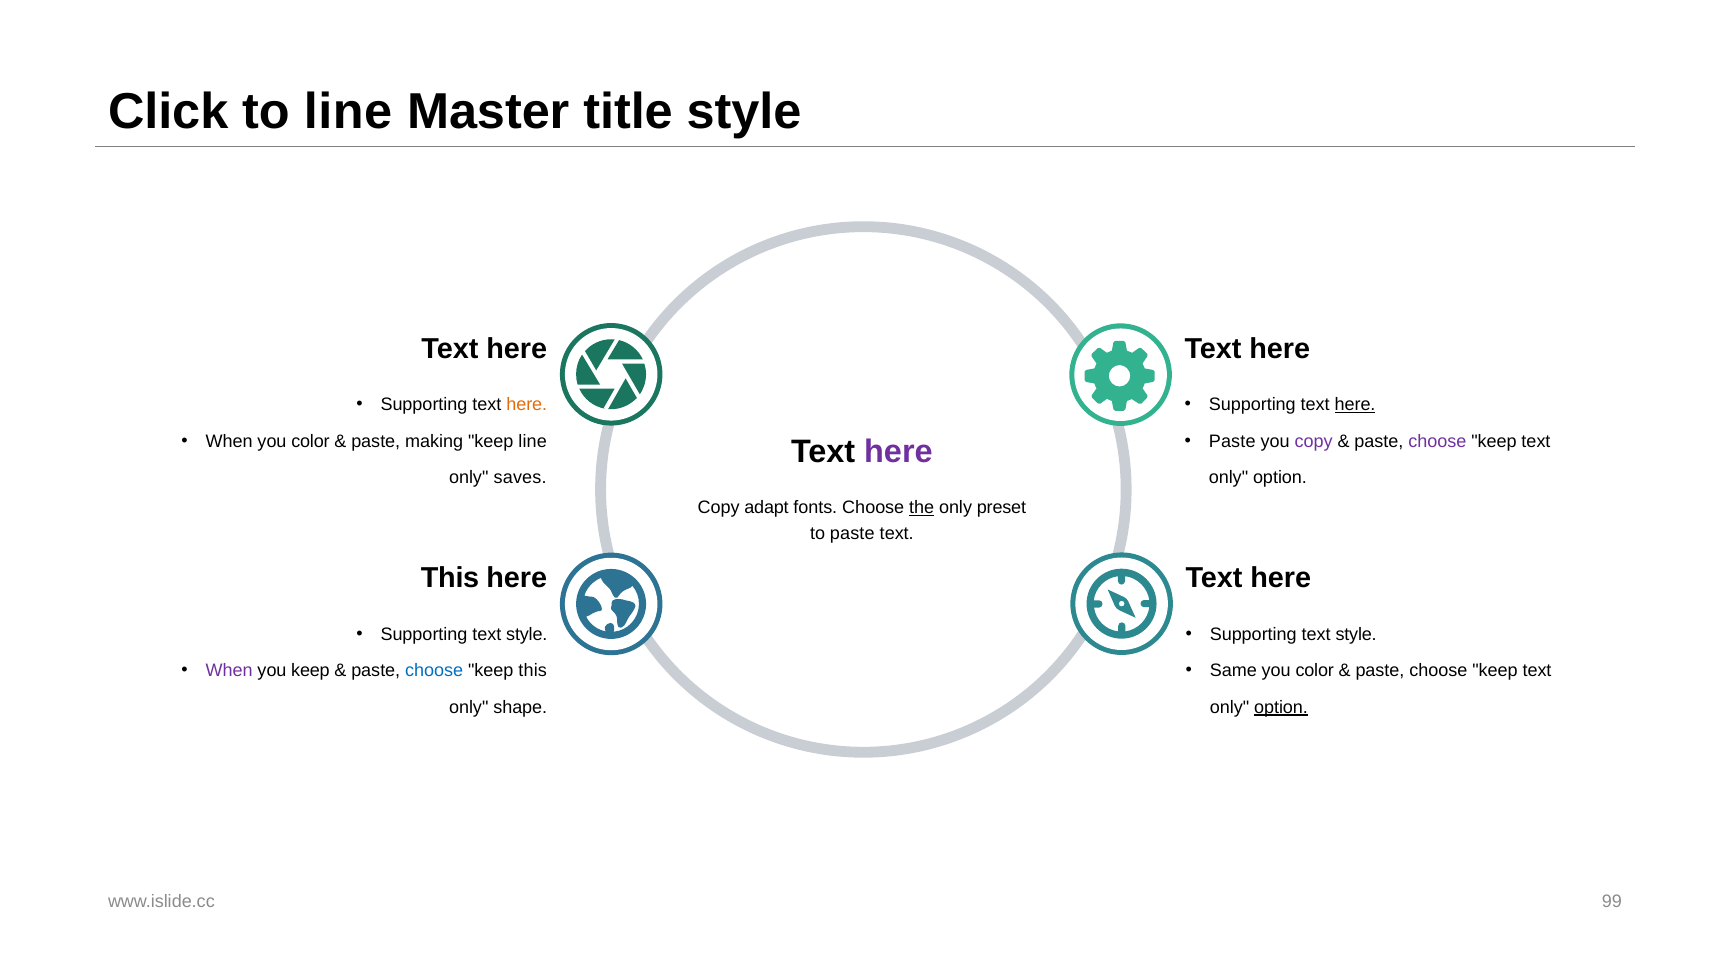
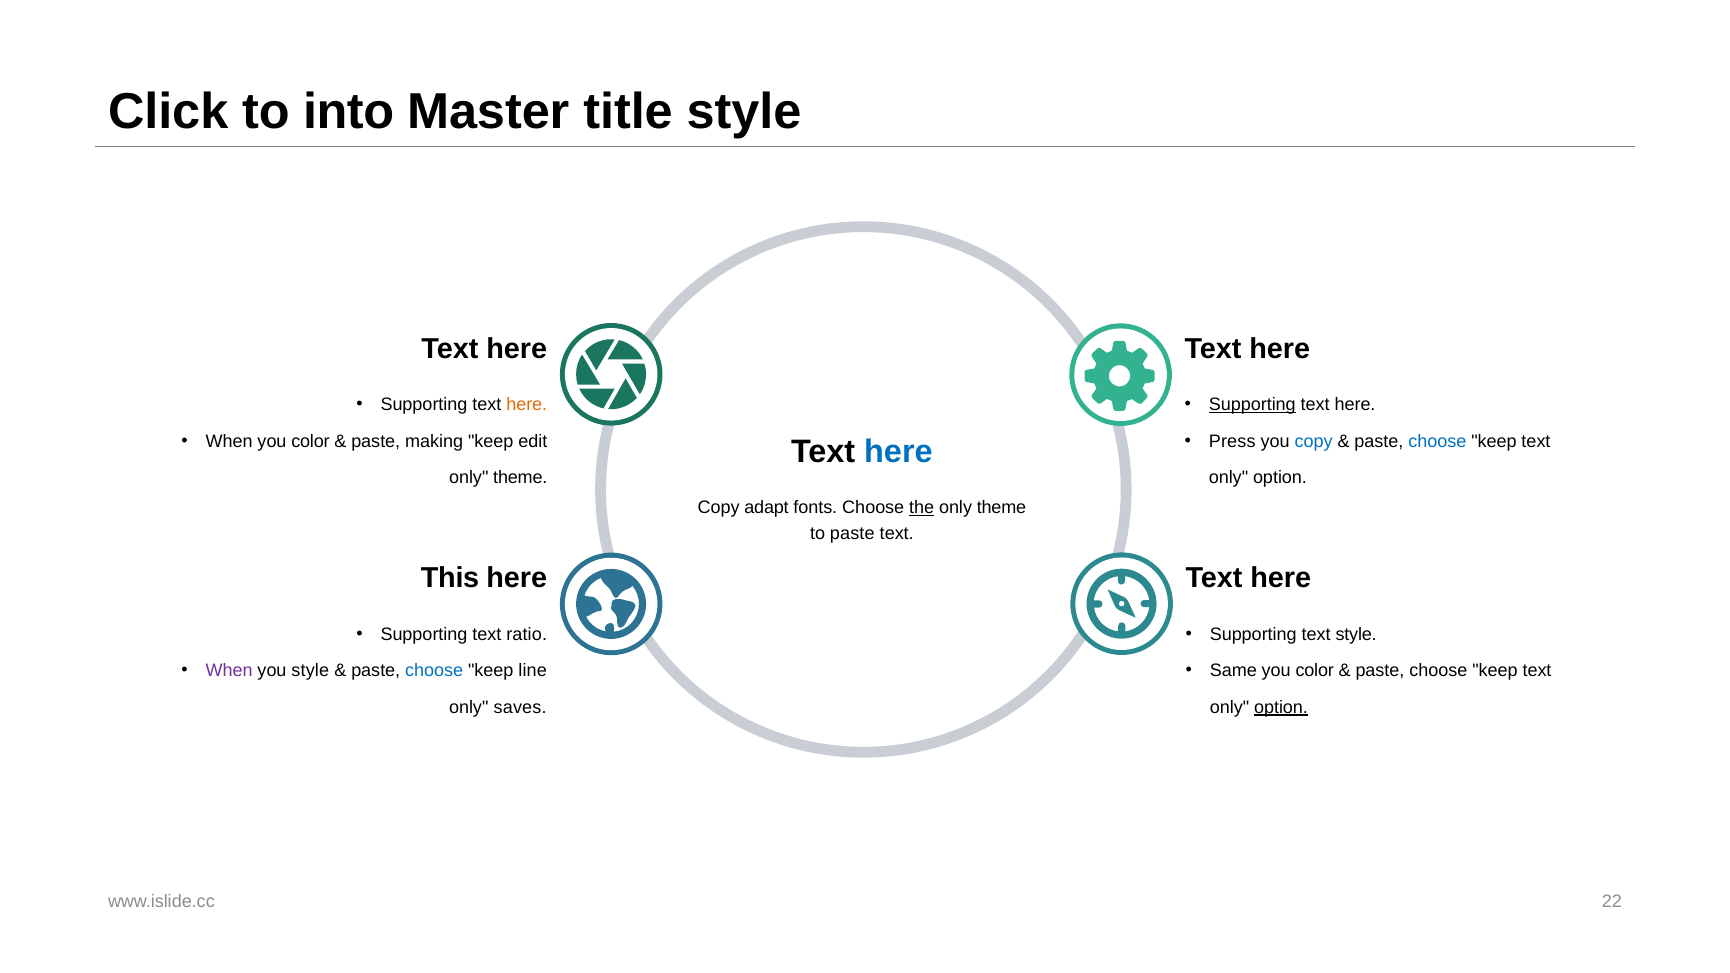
to line: line -> into (349, 112)
Supporting underline: none -> present (1252, 405)
here underline: present -> none (1355, 405)
keep line: line -> edit (533, 442)
Paste: Paste -> Press (1232, 442)
copy colour: purple -> blue (1314, 442)
choose colour: purple -> blue (1437, 442)
here colour: purple -> blue (898, 452)
saves: saves -> theme (520, 478)
preset: preset -> theme (1001, 508)
style: style -> ratio (527, 634)
you keep: keep -> style (310, 671)
keep this: this -> line (533, 671)
shape: shape -> saves (520, 707)
99: 99 -> 22 (1612, 901)
